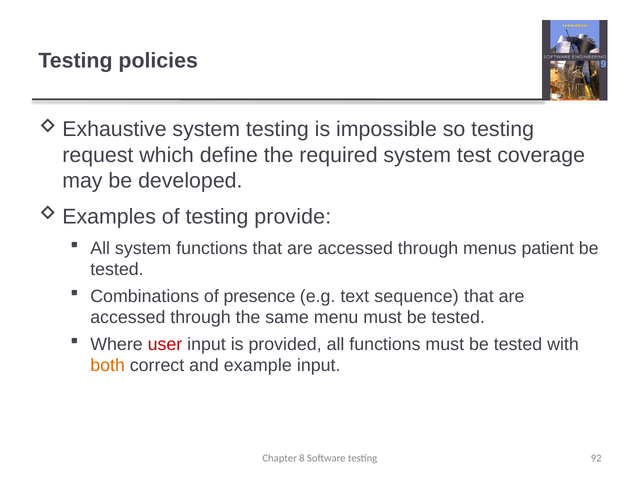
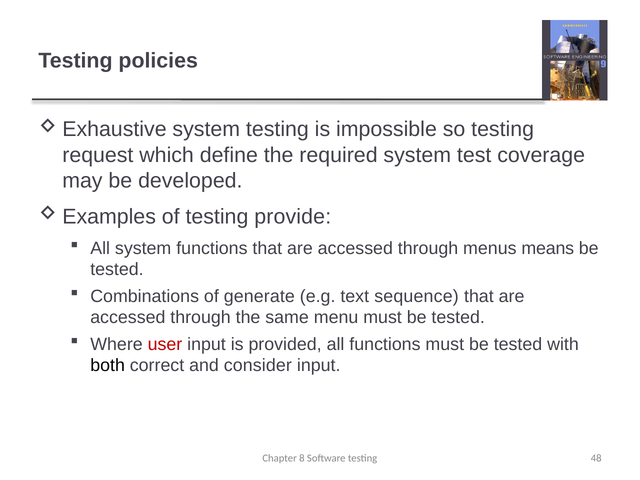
patient: patient -> means (548, 248)
presence: presence -> generate (259, 296)
both colour: orange -> black (108, 366)
example: example -> consider (258, 366)
92: 92 -> 48 (596, 458)
